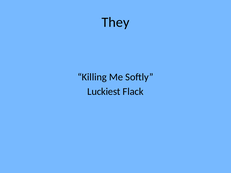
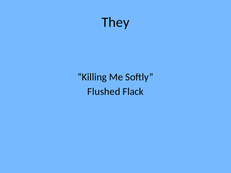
Luckiest: Luckiest -> Flushed (104, 92)
